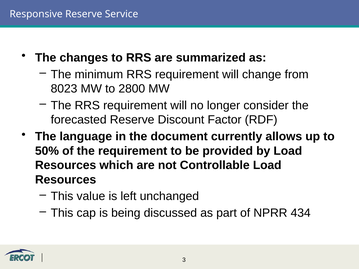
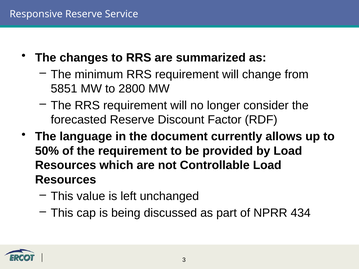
8023: 8023 -> 5851 (64, 89)
